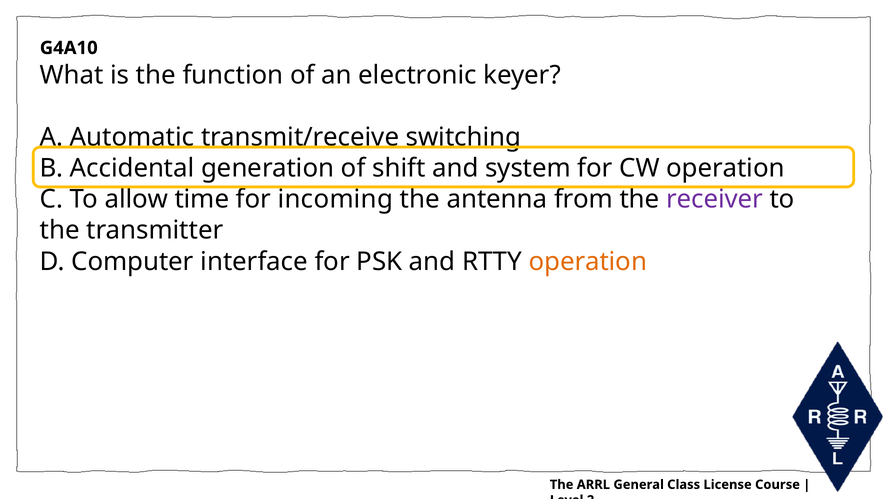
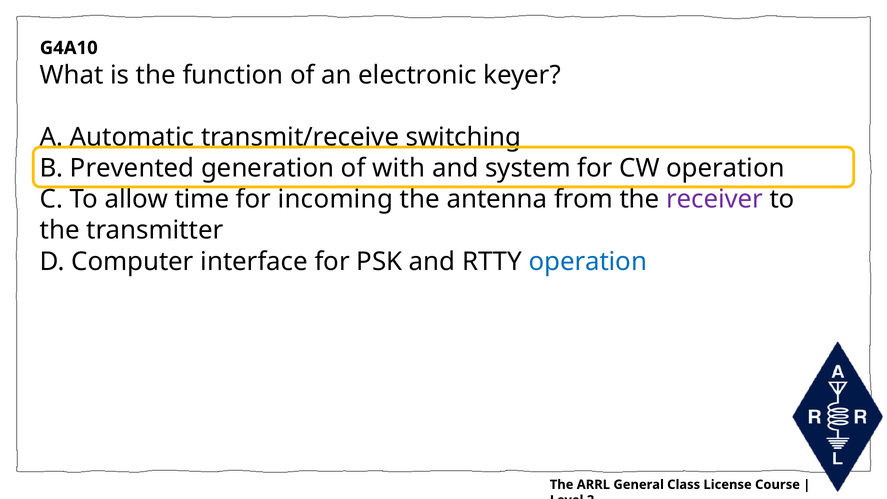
Accidental: Accidental -> Prevented (132, 168)
shift: shift -> with (399, 168)
operation colour: orange -> blue (588, 261)
